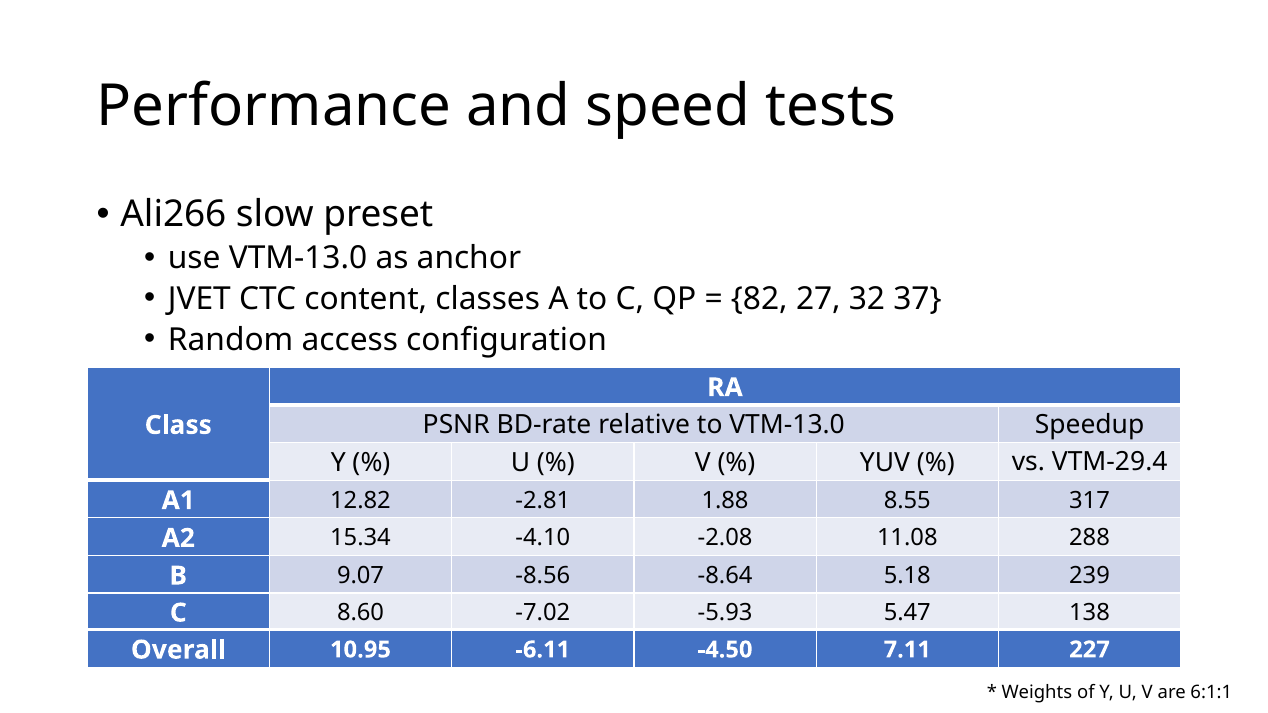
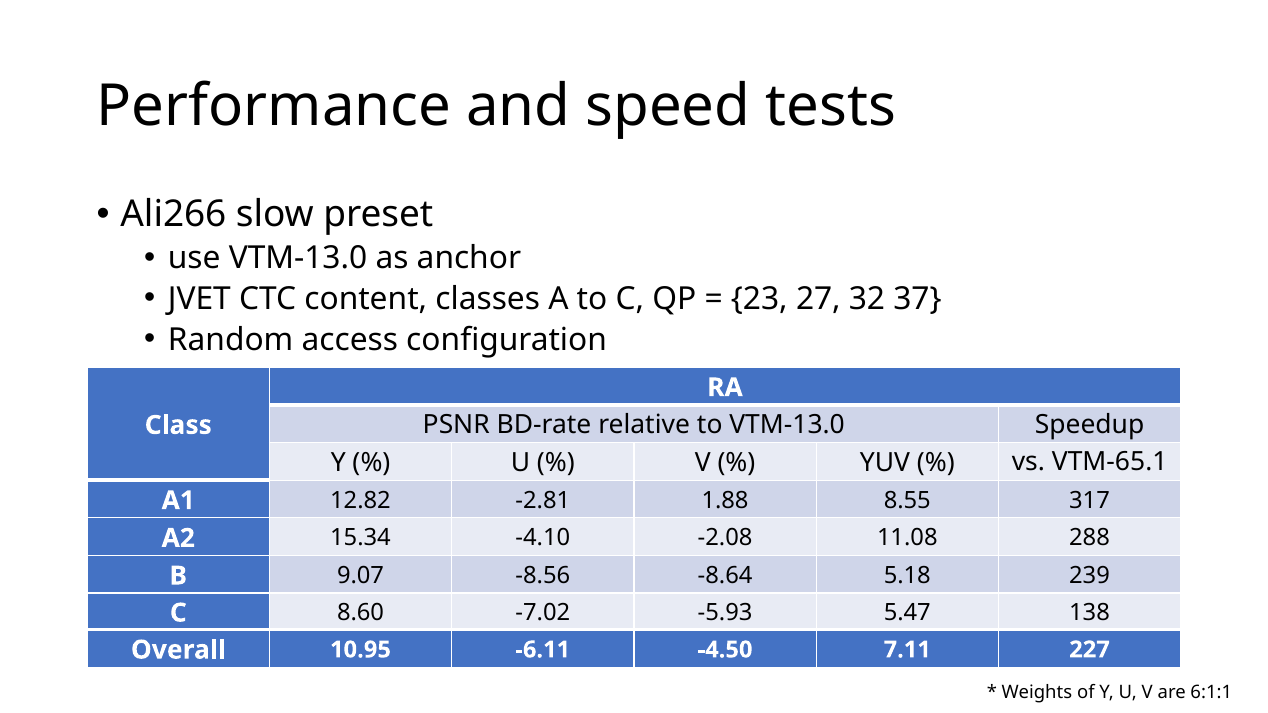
82: 82 -> 23 (759, 299)
VTM-29.4: VTM-29.4 -> VTM-65.1 (1110, 462)
